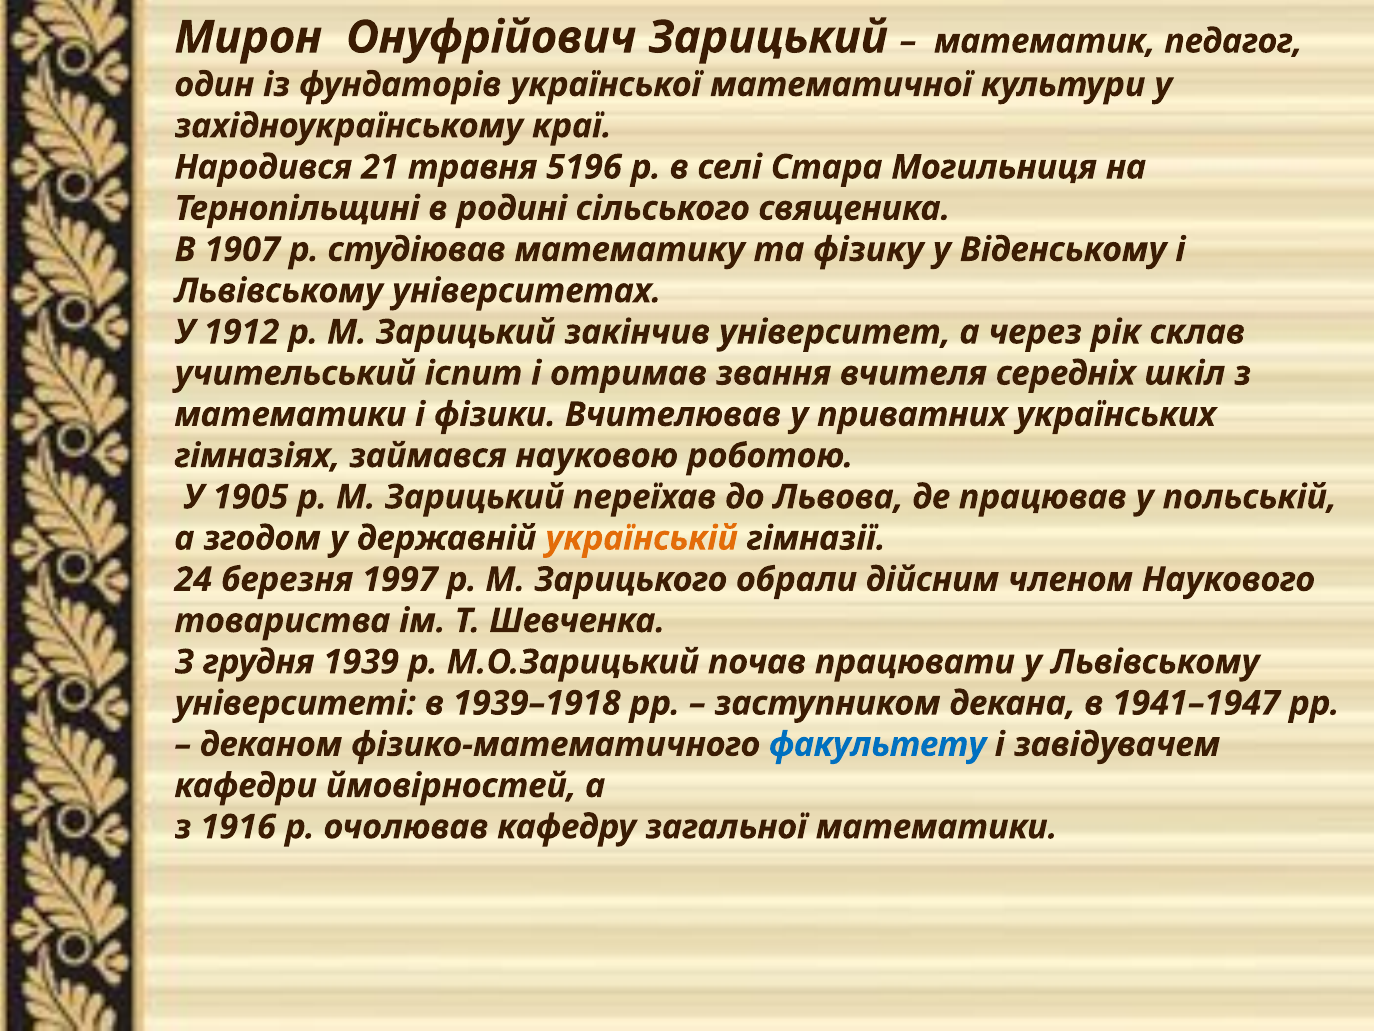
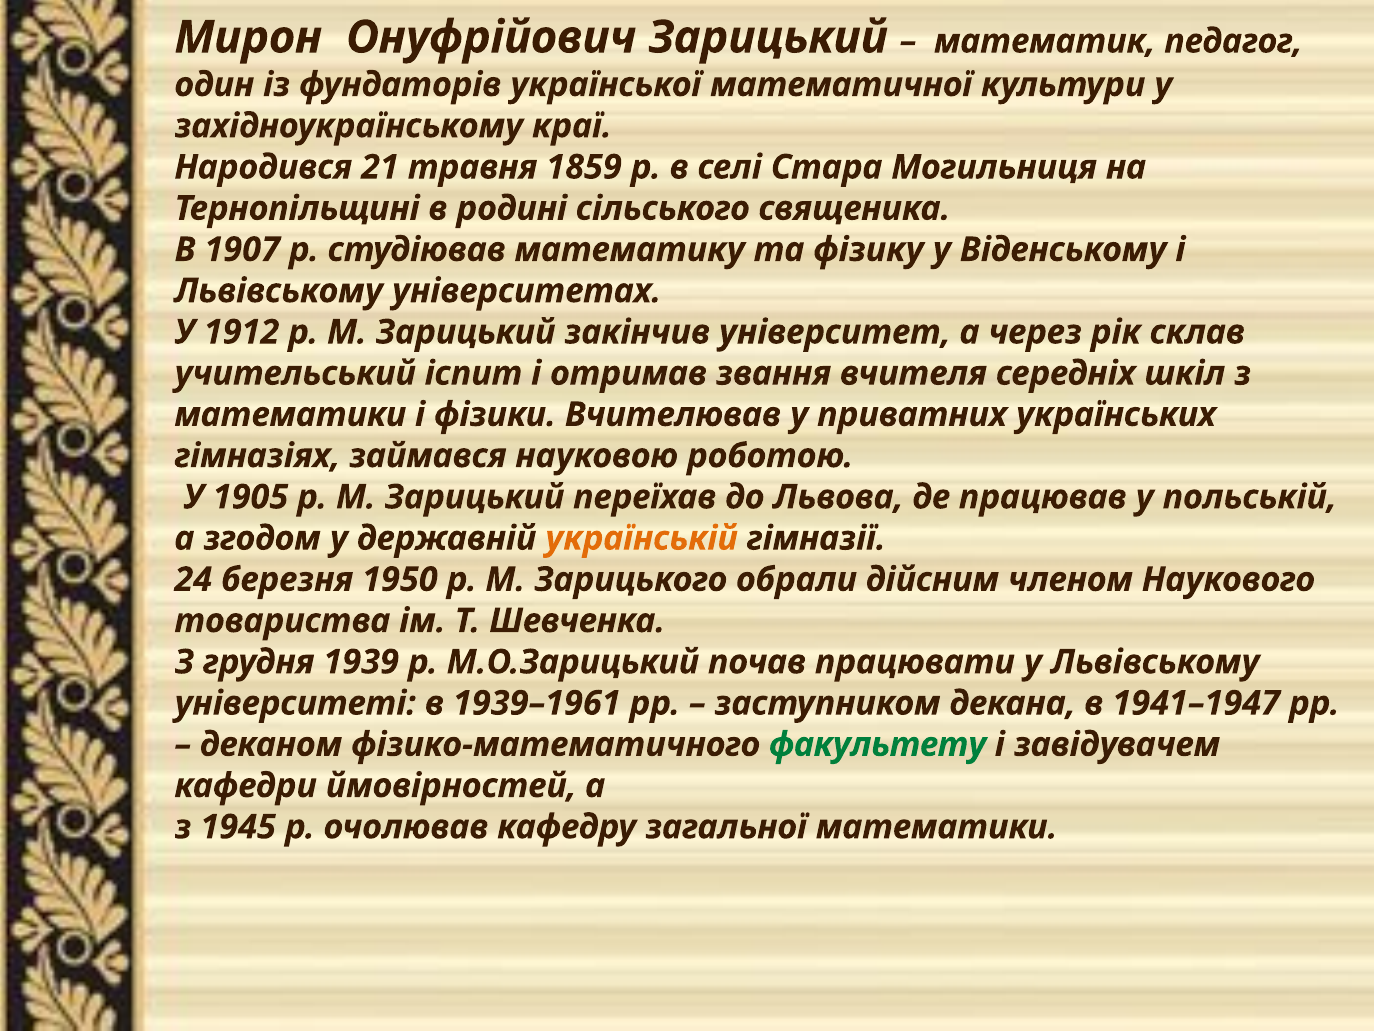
5196: 5196 -> 1859 (584, 167)
1997: 1997 -> 1950 (400, 579)
1939–1918: 1939–1918 -> 1939–1961 (537, 703)
факультету colour: blue -> green (878, 744)
1916: 1916 -> 1945 (238, 827)
